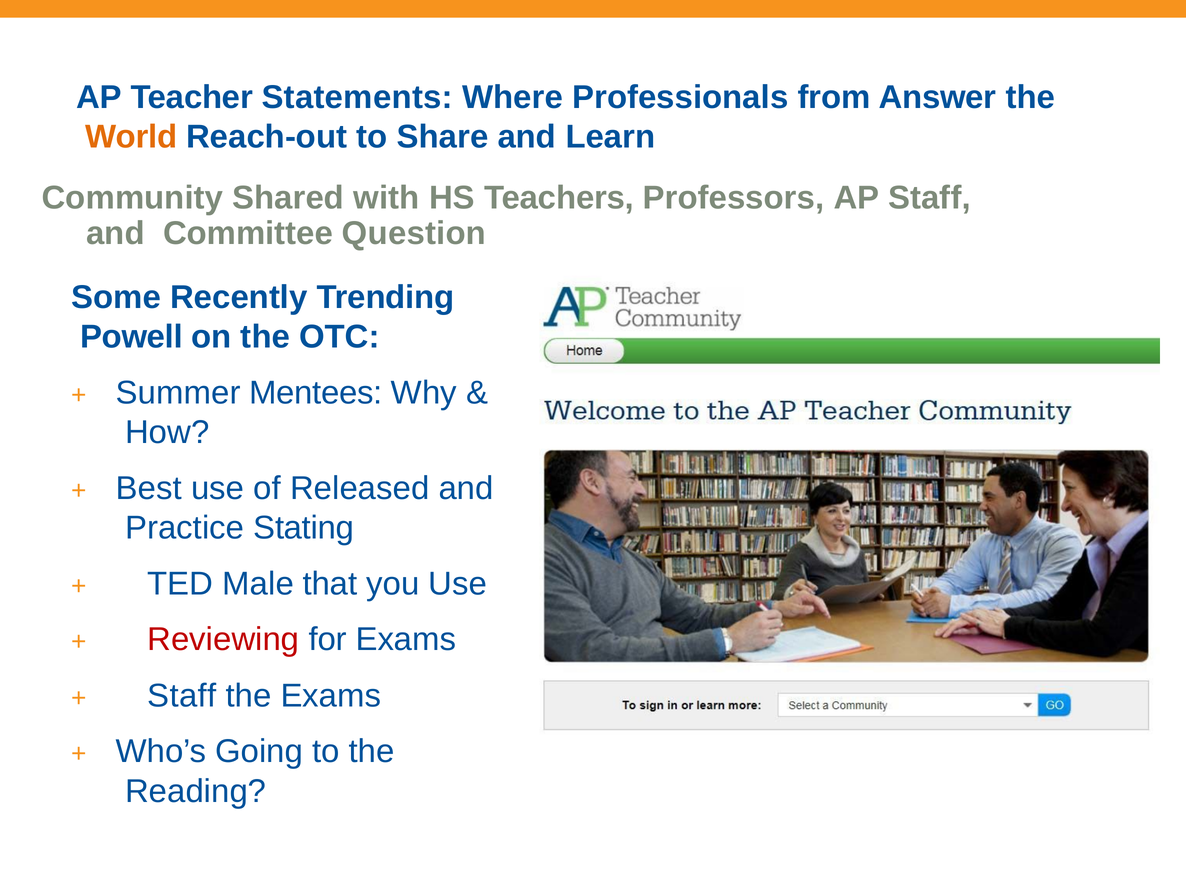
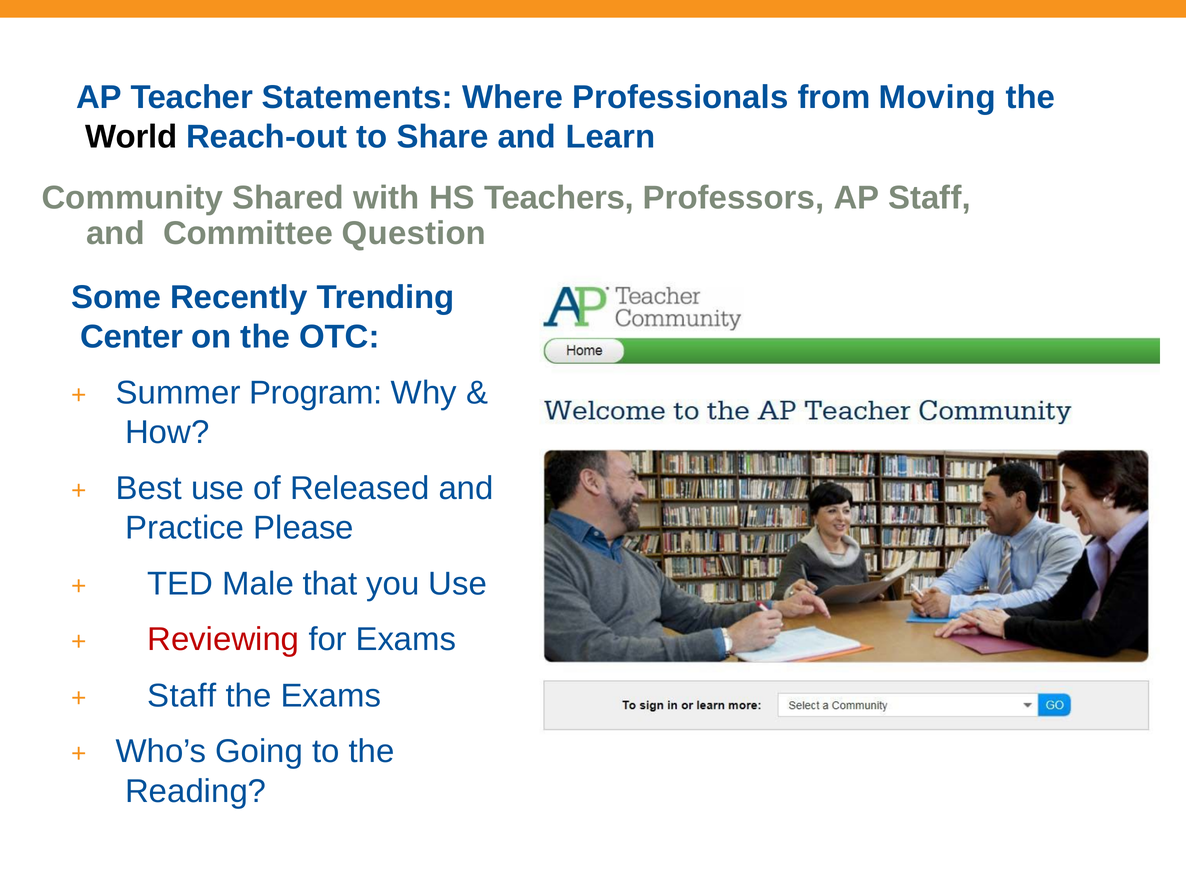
Answer: Answer -> Moving (937, 97)
World colour: orange -> black (131, 137)
Powell: Powell -> Center (132, 337)
Mentees: Mentees -> Program (316, 393)
Stating: Stating -> Please (304, 528)
